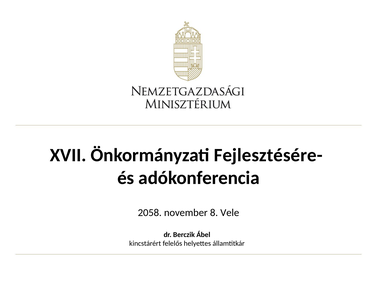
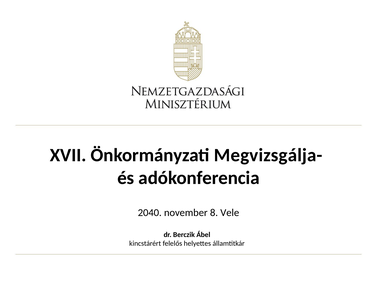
Fejlesztésére-: Fejlesztésére- -> Megvizsgálja- (268, 155)
2058: 2058 -> 2040 (150, 212)
